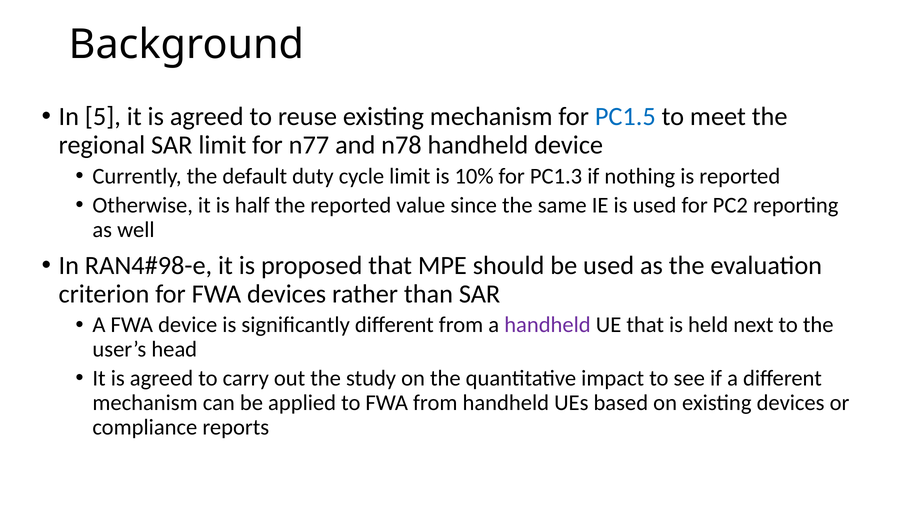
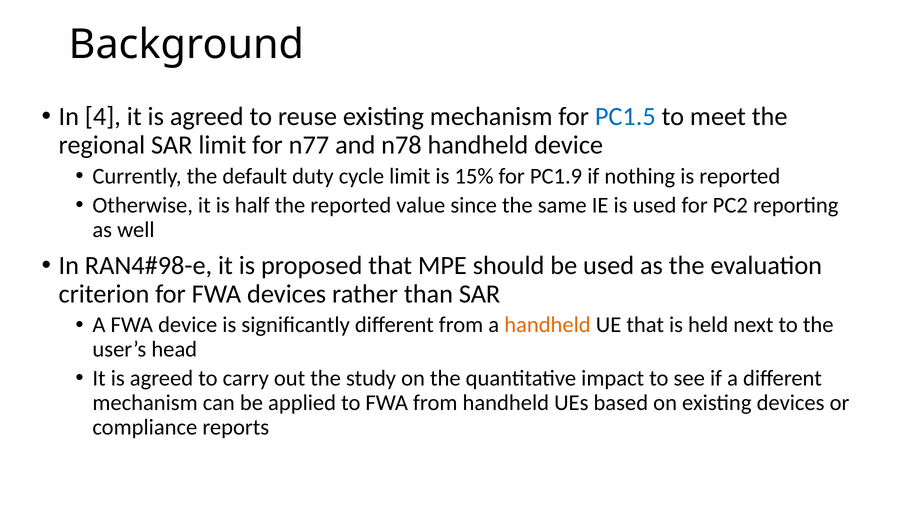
5: 5 -> 4 (103, 117)
10%: 10% -> 15% (474, 176)
PC1.3: PC1.3 -> PC1.9 (556, 176)
handheld colour: purple -> orange (547, 325)
